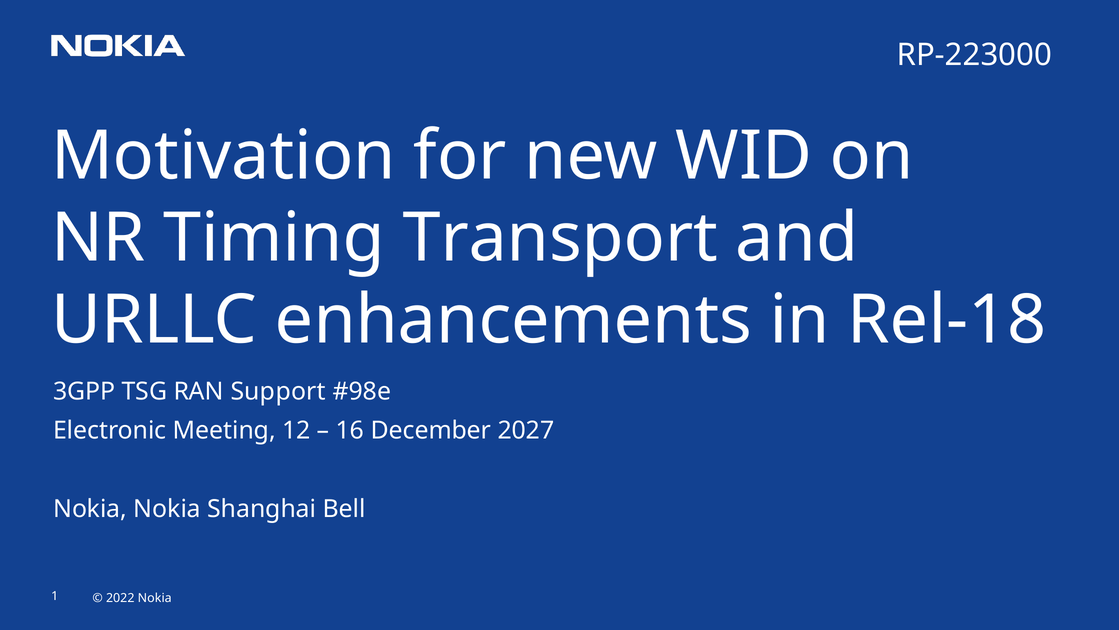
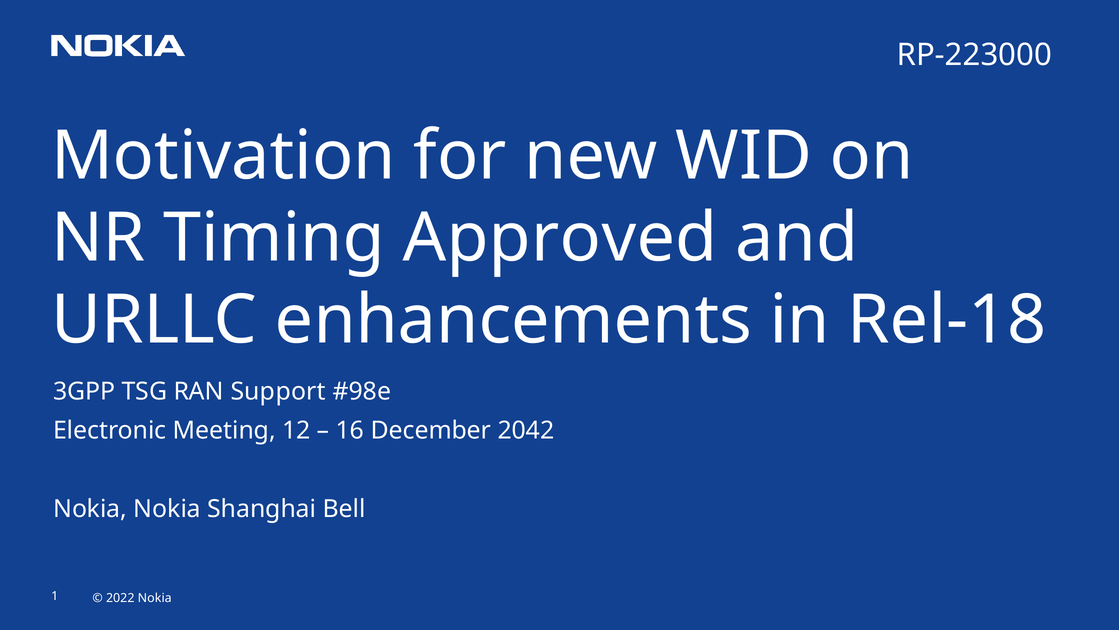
Transport: Transport -> Approved (560, 238)
2027: 2027 -> 2042 (526, 430)
